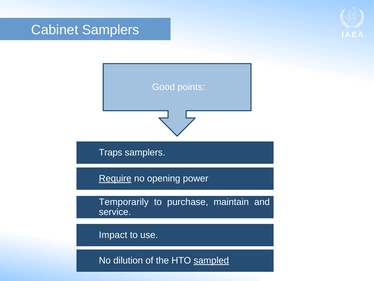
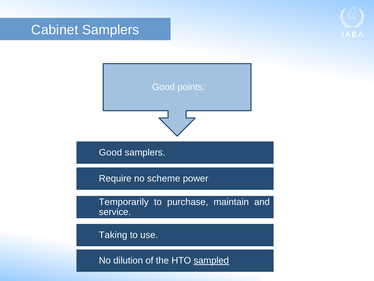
Traps: Traps -> Good (110, 152)
Require underline: present -> none (115, 178)
opening: opening -> scheme (164, 178)
Impact: Impact -> Taking (113, 235)
